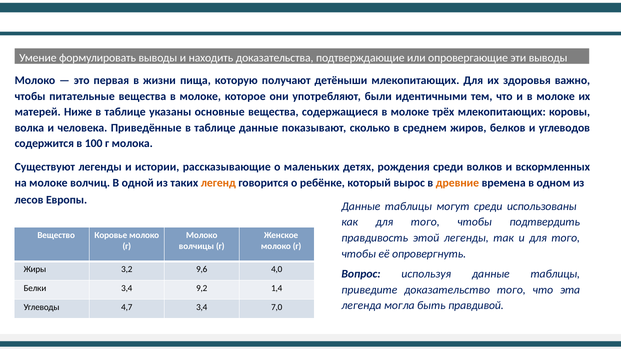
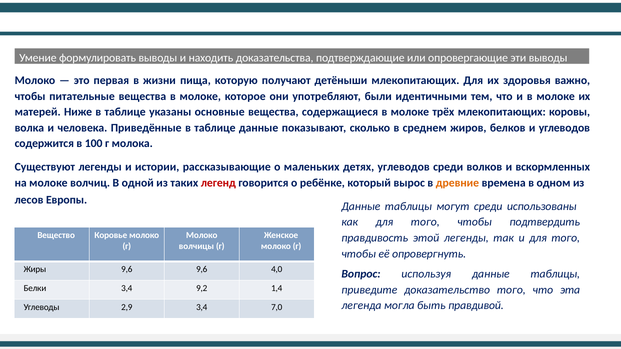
детях рождения: рождения -> углеводов (404, 167)
легенд colour: orange -> red (218, 183)
Жиры 3,2: 3,2 -> 9,6 (127, 270)
4,7: 4,7 -> 2,9 (127, 307)
